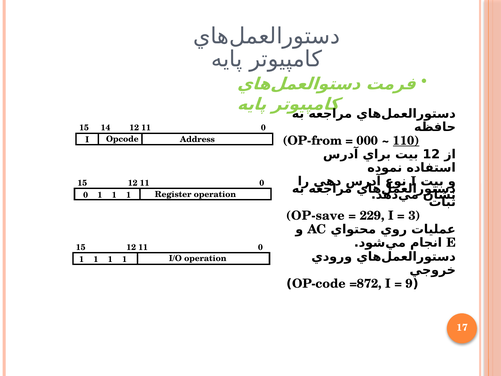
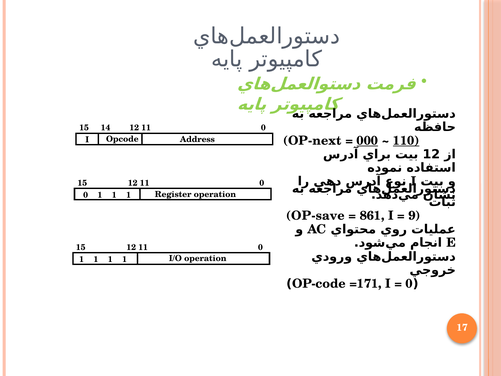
OP-from: OP-from -> OP-next (312, 141)
000 underline: none -> present (367, 141)
229: 229 -> 861 (372, 216)
3: 3 -> 9 (414, 216)
=872: =872 -> =171 (366, 284)
9: 9 -> 0 (409, 284)
